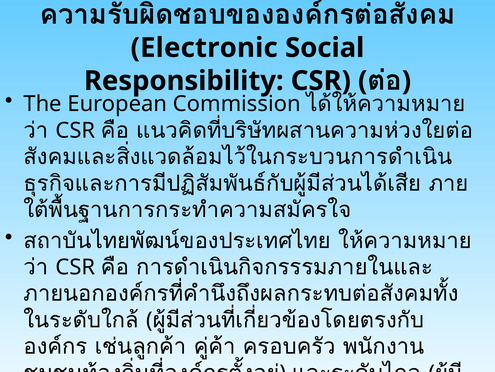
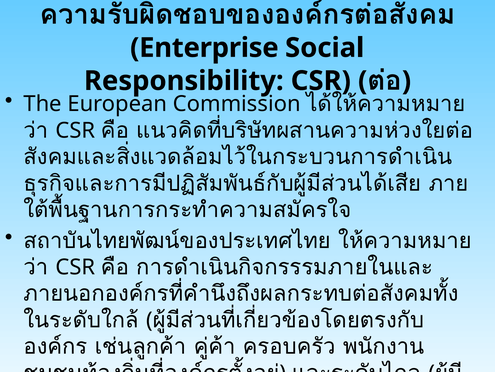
Electronic: Electronic -> Enterprise (204, 48)
